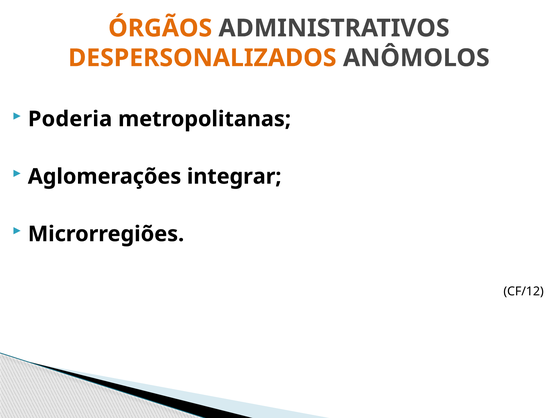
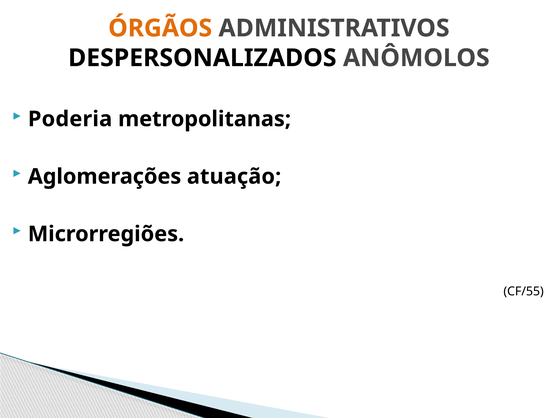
DESPERSONALIZADOS colour: orange -> black (202, 58)
integrar: integrar -> atuação (234, 177)
CF/12: CF/12 -> CF/55 (524, 292)
